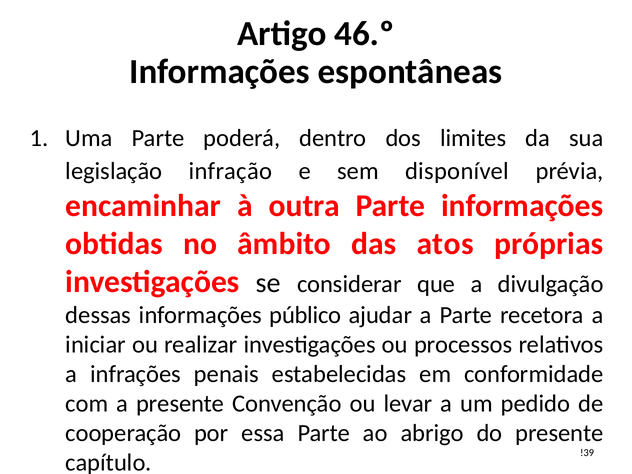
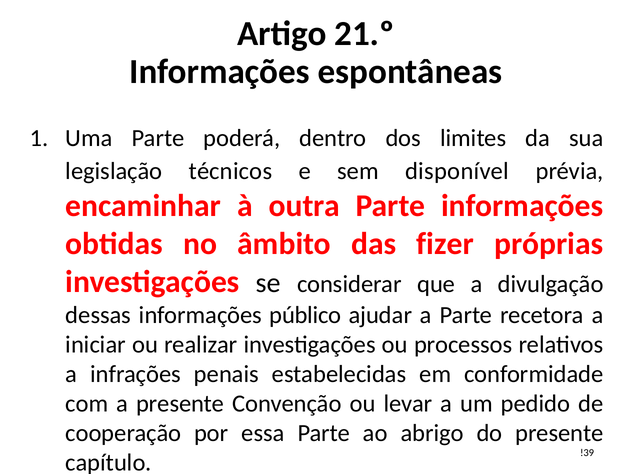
46.º: 46.º -> 21.º (365, 34)
infração: infração -> técnicos (230, 171)
atos: atos -> fizer (445, 244)
